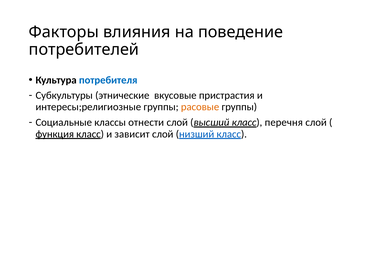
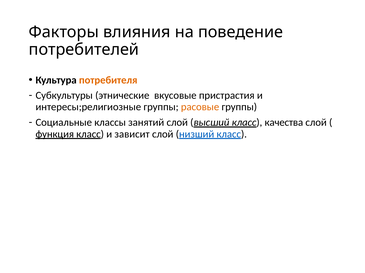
потребителя colour: blue -> orange (108, 80)
отнести: отнести -> занятий (146, 123)
перечня: перечня -> качества (284, 123)
